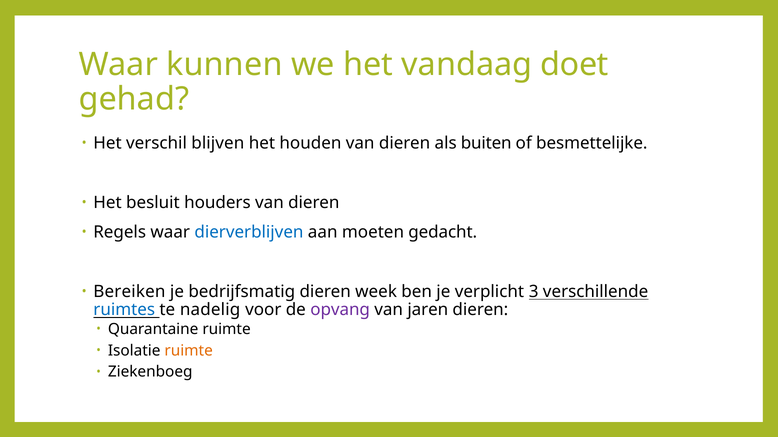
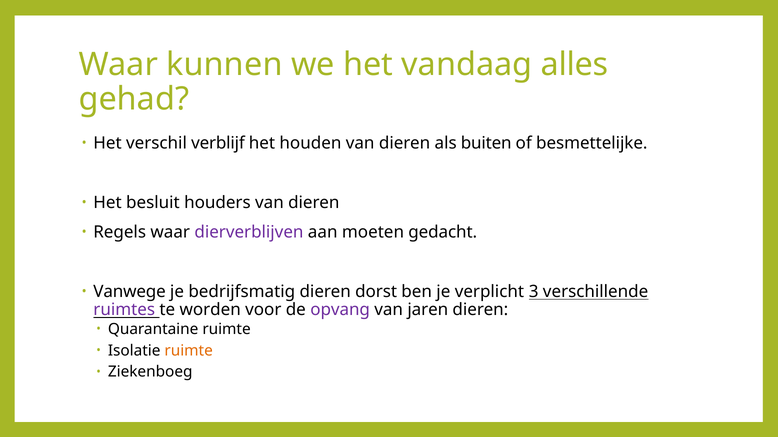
doet: doet -> alles (574, 64)
blijven: blijven -> verblijf (218, 143)
dierverblijven colour: blue -> purple (249, 232)
Bereiken: Bereiken -> Vanwege (130, 292)
week: week -> dorst (376, 292)
ruimtes colour: blue -> purple (124, 310)
nadelig: nadelig -> worden (210, 310)
